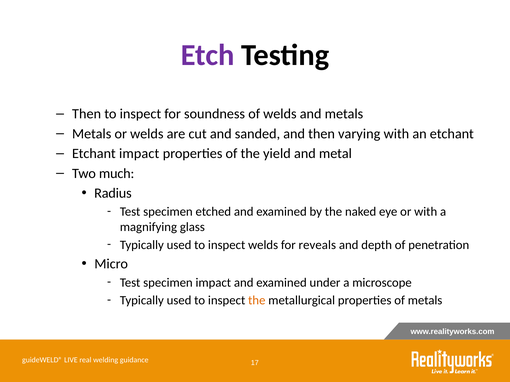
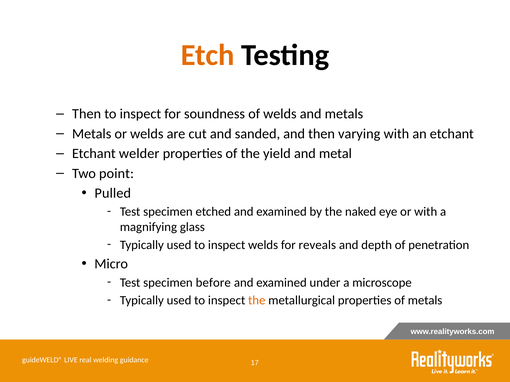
Etch colour: purple -> orange (208, 55)
Etchant impact: impact -> welder (139, 154)
much: much -> point (116, 174)
Radius: Radius -> Pulled (113, 193)
specimen impact: impact -> before (213, 283)
